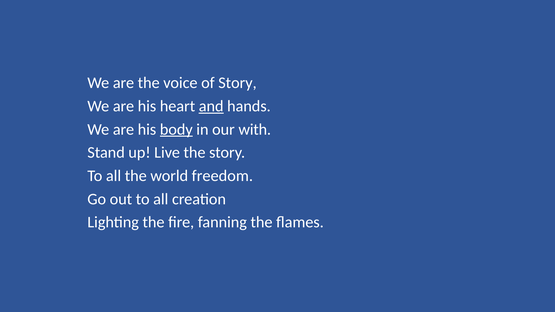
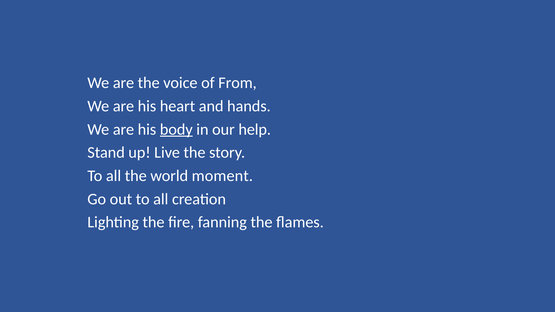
of Story: Story -> From (237, 83)
and underline: present -> none (211, 106)
with: with -> help (255, 129)
freedom: freedom -> moment (222, 176)
